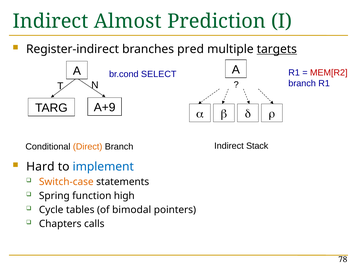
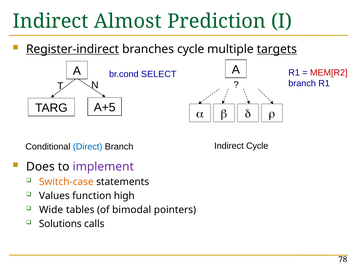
Register-indirect underline: none -> present (73, 49)
branches pred: pred -> cycle (191, 49)
A+9: A+9 -> A+5 (105, 107)
Direct colour: orange -> blue (88, 147)
Indirect Stack: Stack -> Cycle (257, 146)
Hard: Hard -> Does (40, 167)
implement colour: blue -> purple (103, 167)
Spring: Spring -> Values (54, 196)
Cycle: Cycle -> Wide (51, 210)
Chapters: Chapters -> Solutions (60, 224)
